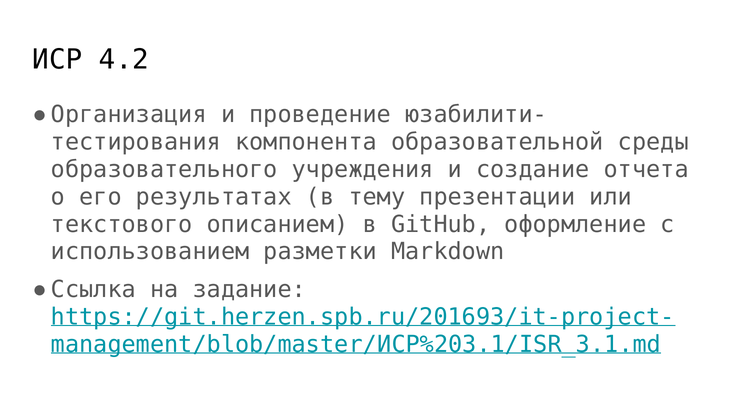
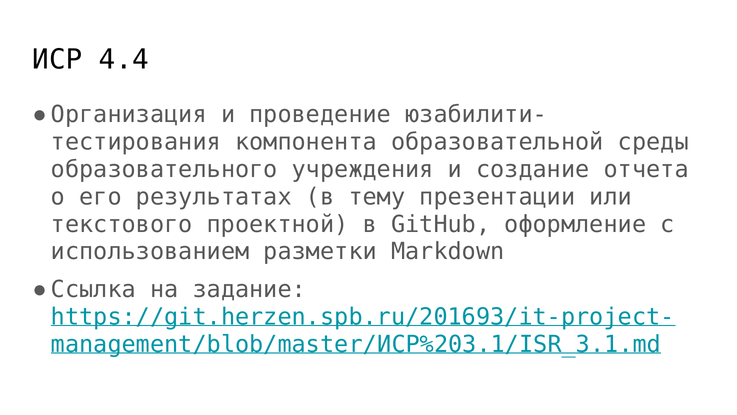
4.2: 4.2 -> 4.4 (124, 60)
описанием: описанием -> проектной (278, 224)
